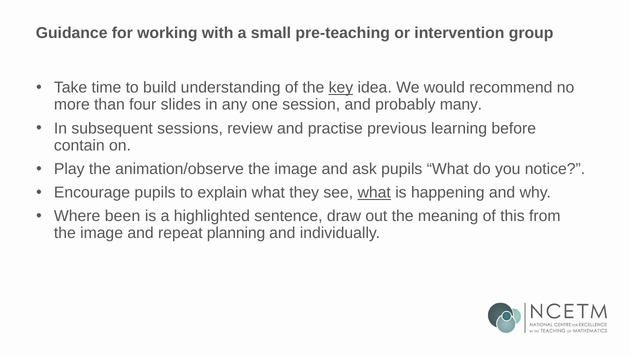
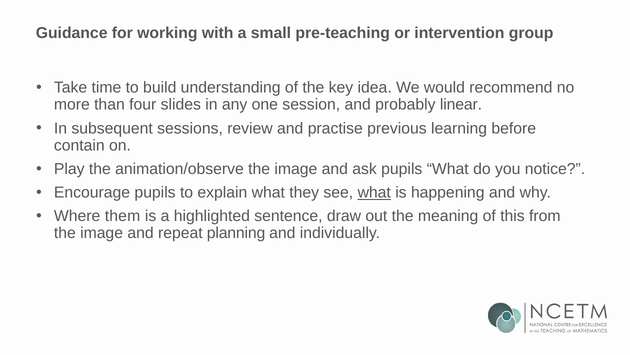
key underline: present -> none (341, 87)
many: many -> linear (461, 104)
been: been -> them (123, 216)
